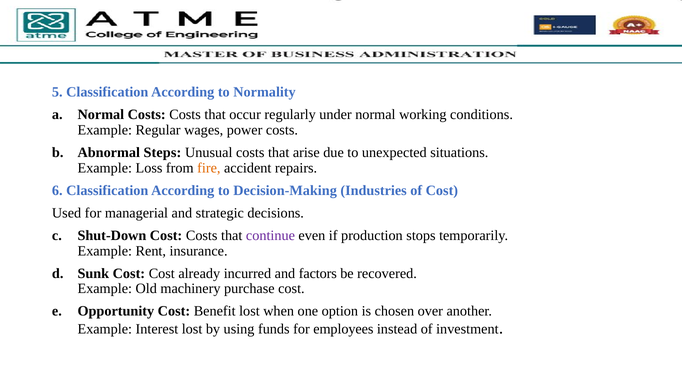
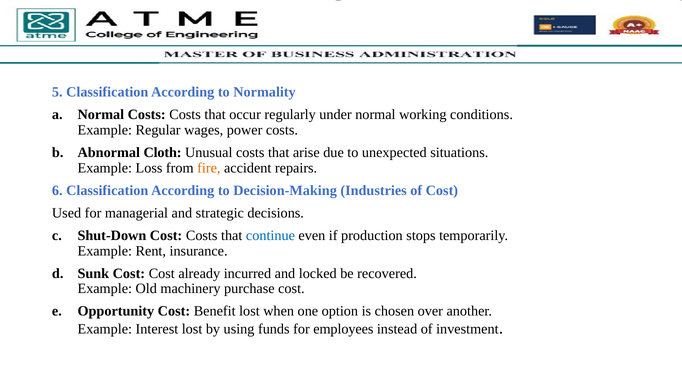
Steps: Steps -> Cloth (163, 152)
continue colour: purple -> blue (270, 235)
factors: factors -> locked (318, 273)
